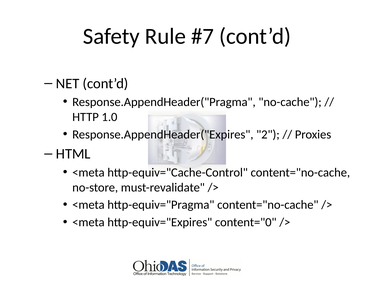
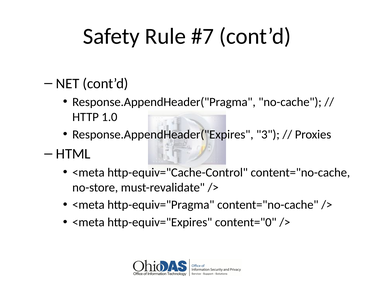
2: 2 -> 3 (268, 134)
